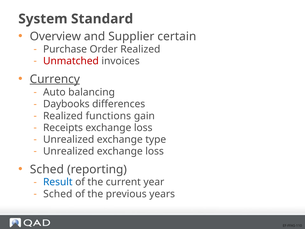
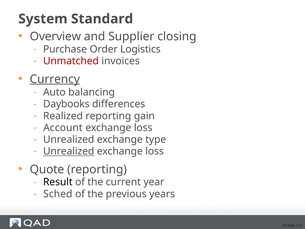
certain: certain -> closing (177, 36)
Order Realized: Realized -> Logistics (140, 49)
Realized functions: functions -> reporting (108, 116)
Receipts: Receipts -> Account (63, 128)
Unrealized underline: none -> present (69, 151)
Sched: Sched -> Quote (47, 169)
Result colour: blue -> black (58, 182)
